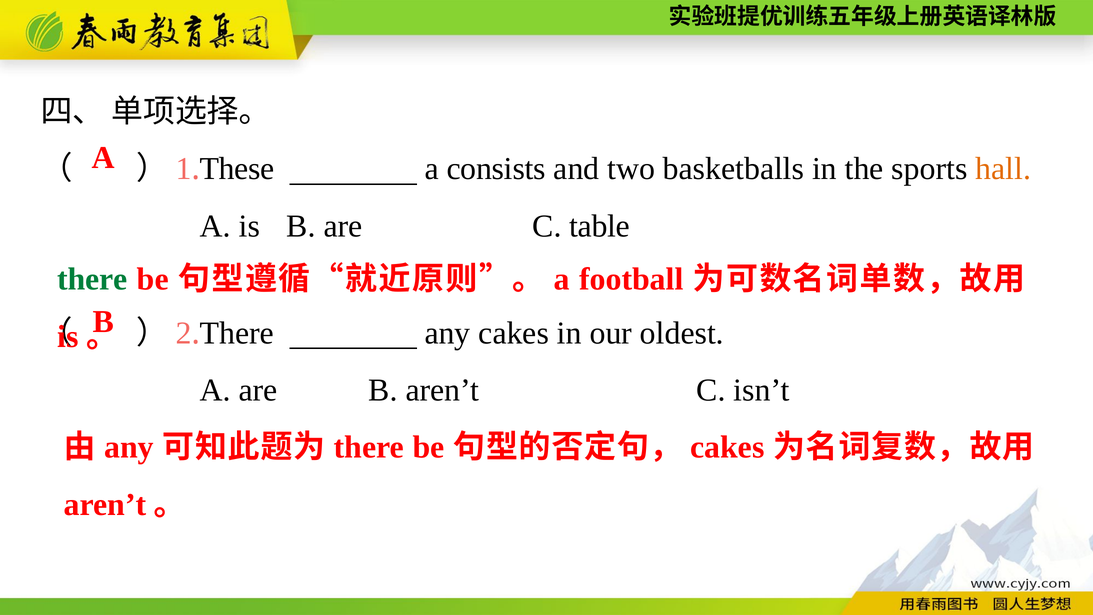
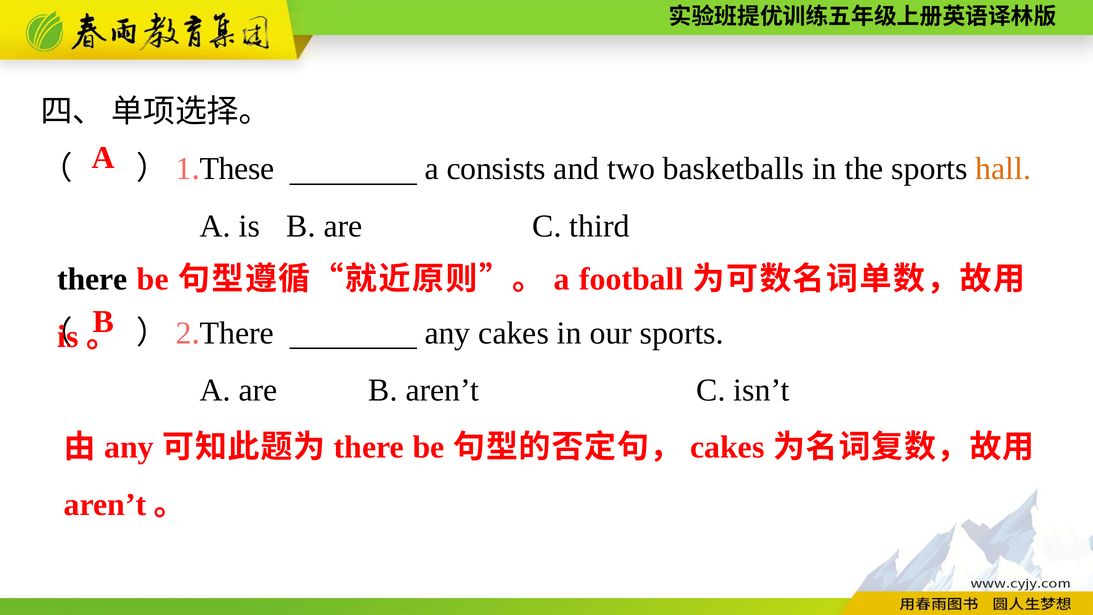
table: table -> third (600, 226)
there colour: green -> black (92, 279)
our oldest: oldest -> sports (682, 333)
